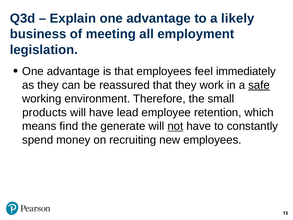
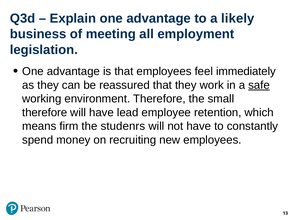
products: products -> therefore (45, 112)
find: find -> firm (69, 126)
generate: generate -> studenrs (123, 126)
not underline: present -> none (175, 126)
